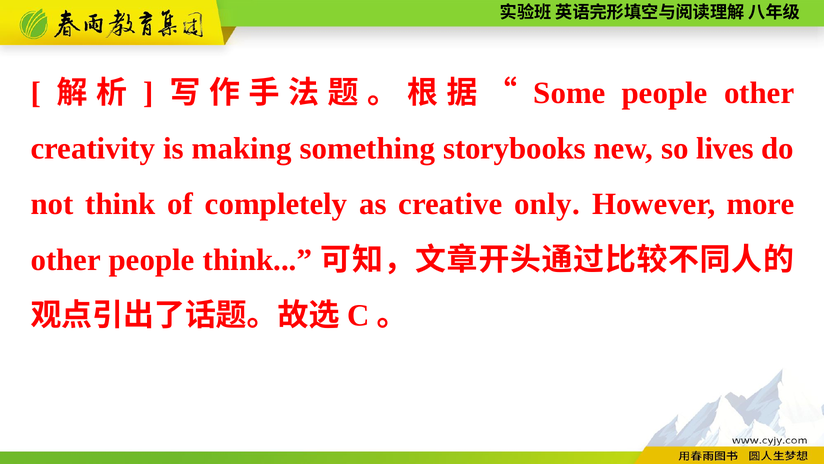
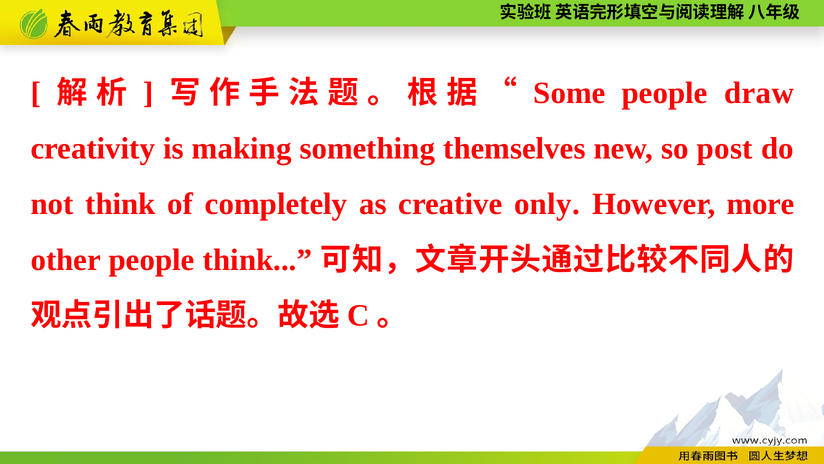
people other: other -> draw (759, 93)
storybooks: storybooks -> themselves (514, 148)
lives: lives -> post (725, 148)
